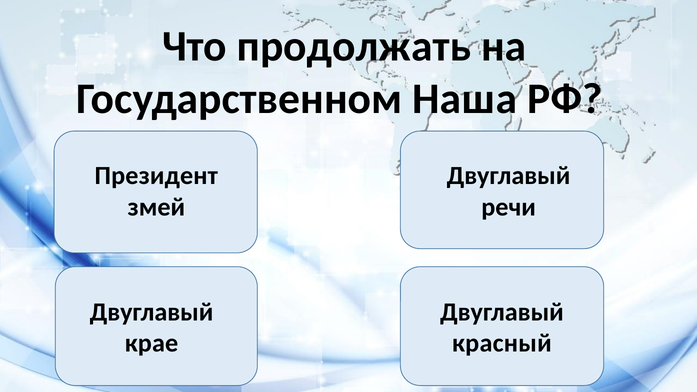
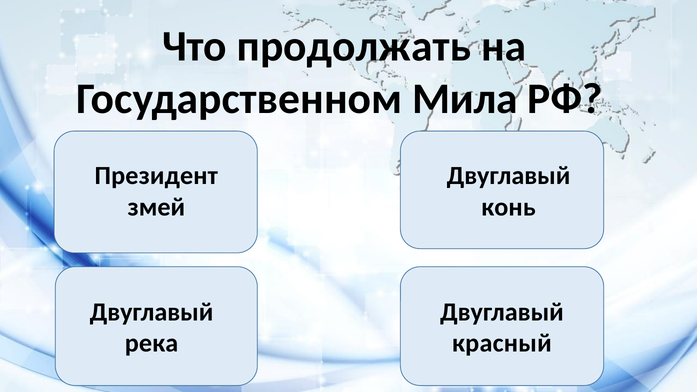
Наша: Наша -> Мила (465, 99)
речи: речи -> конь (509, 207)
крае: крае -> река (152, 343)
